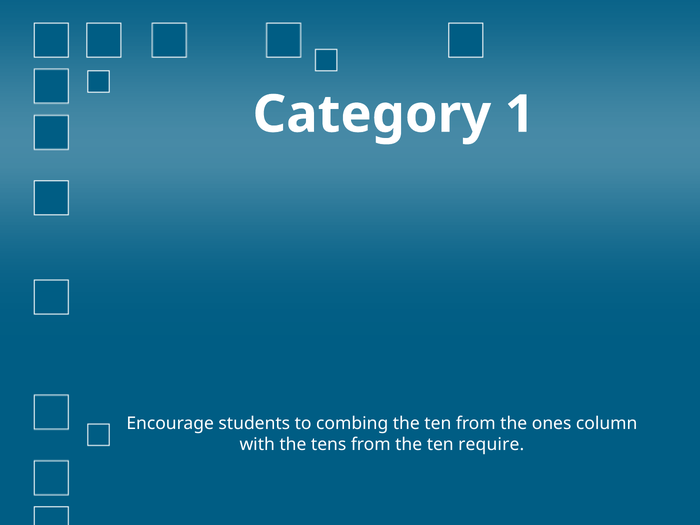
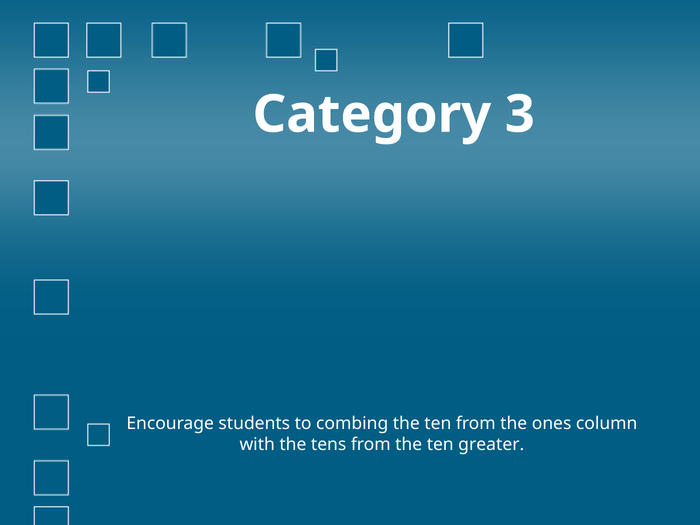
1: 1 -> 3 (520, 114)
require: require -> greater (491, 445)
